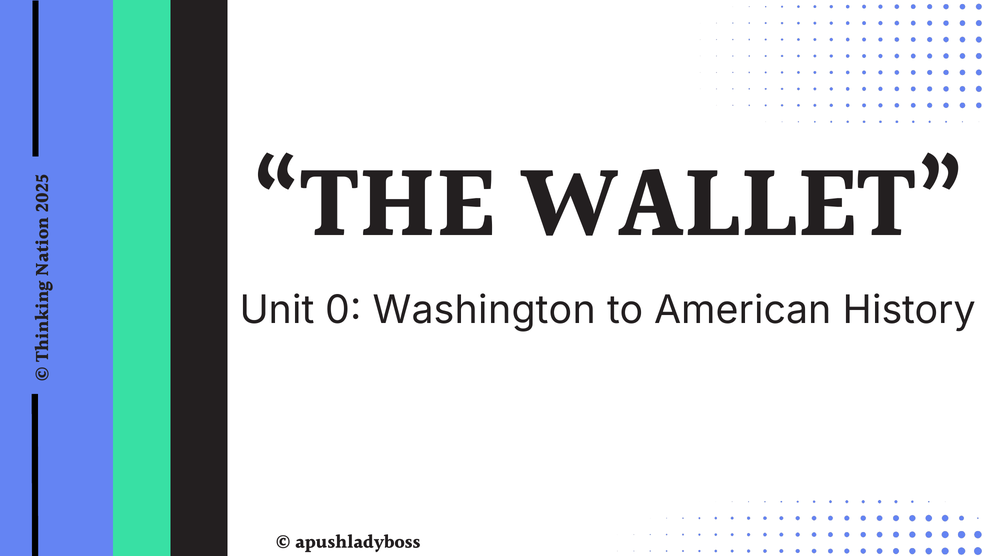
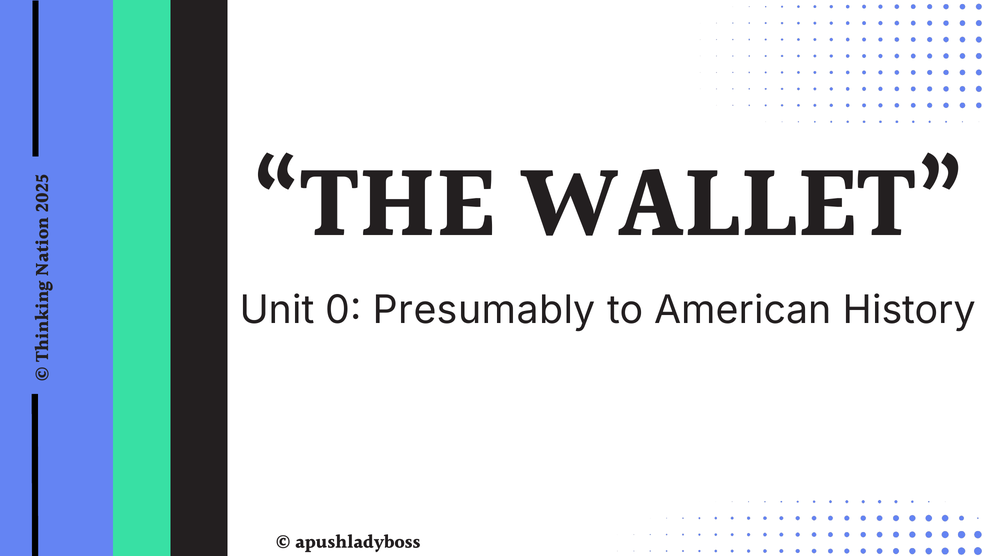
Washington: Washington -> Presumably (484, 311)
